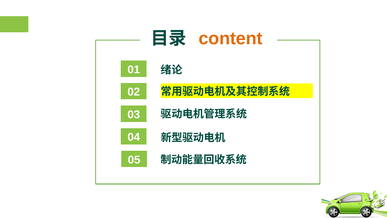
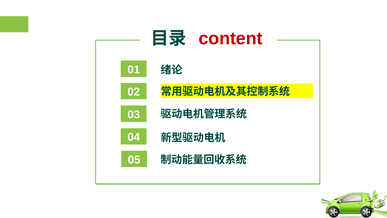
content colour: orange -> red (231, 39)
